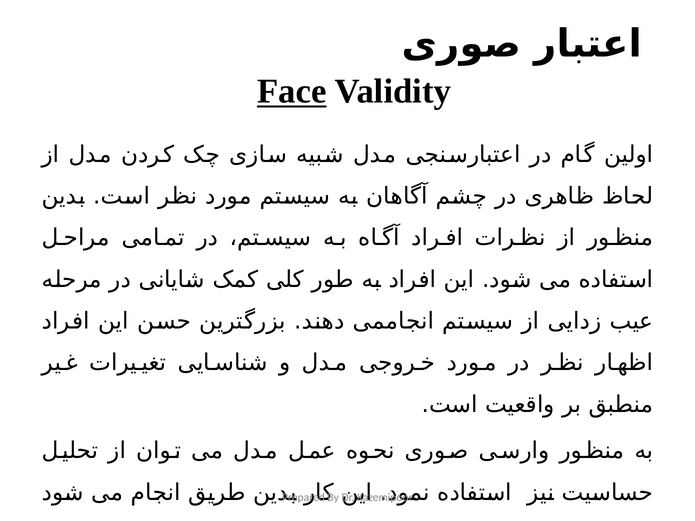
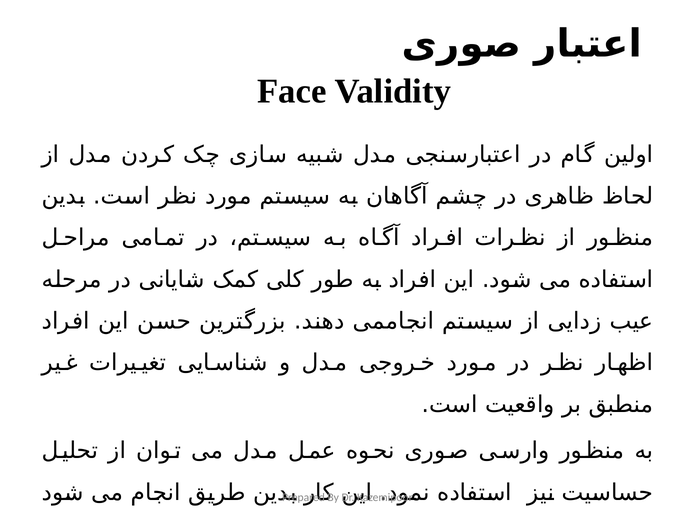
Face underline: present -> none (292, 91)
